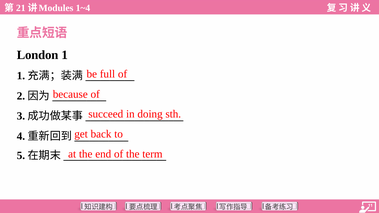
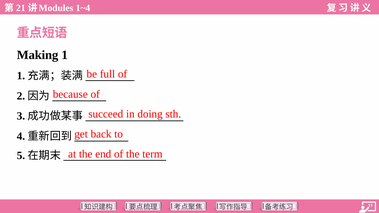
London: London -> Making (38, 55)
